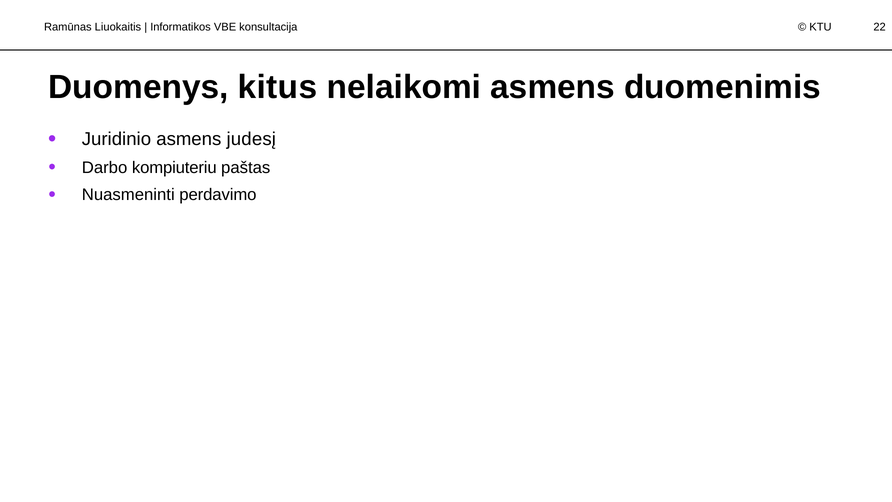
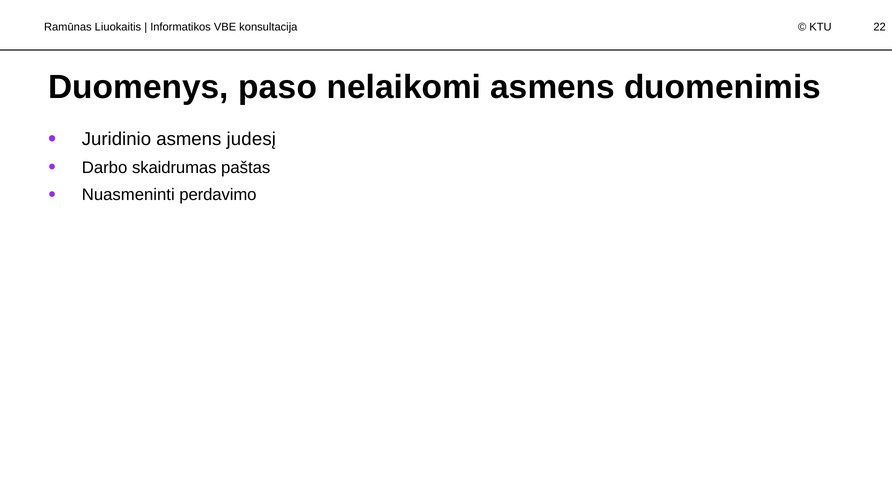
kitus: kitus -> paso (278, 87)
kompiuteriu: kompiuteriu -> skaidrumas (174, 167)
